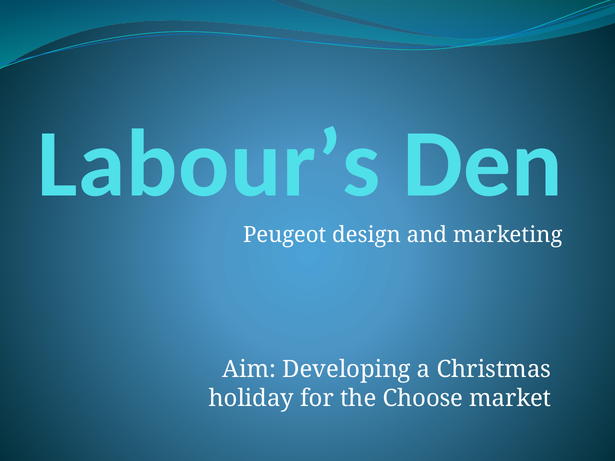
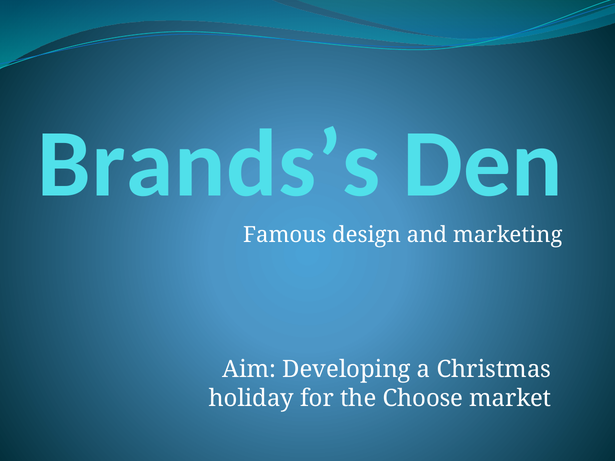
Labour’s: Labour’s -> Brands’s (209, 165)
Peugeot: Peugeot -> Famous (285, 235)
